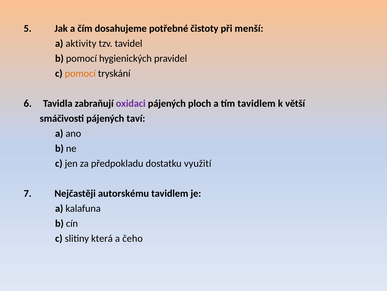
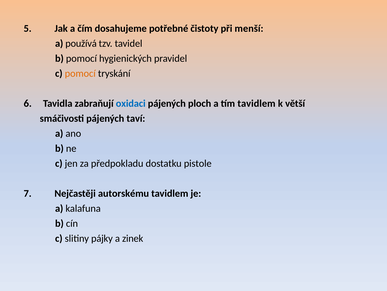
aktivity: aktivity -> používá (81, 43)
oxidaci colour: purple -> blue (131, 103)
využití: využití -> pistole (198, 163)
která: která -> pájky (102, 238)
čeho: čeho -> zinek (133, 238)
